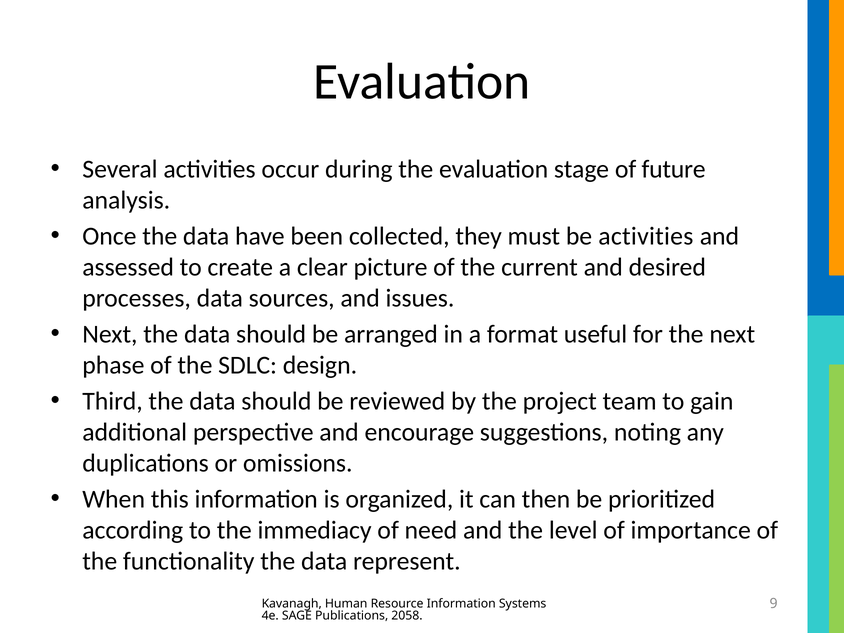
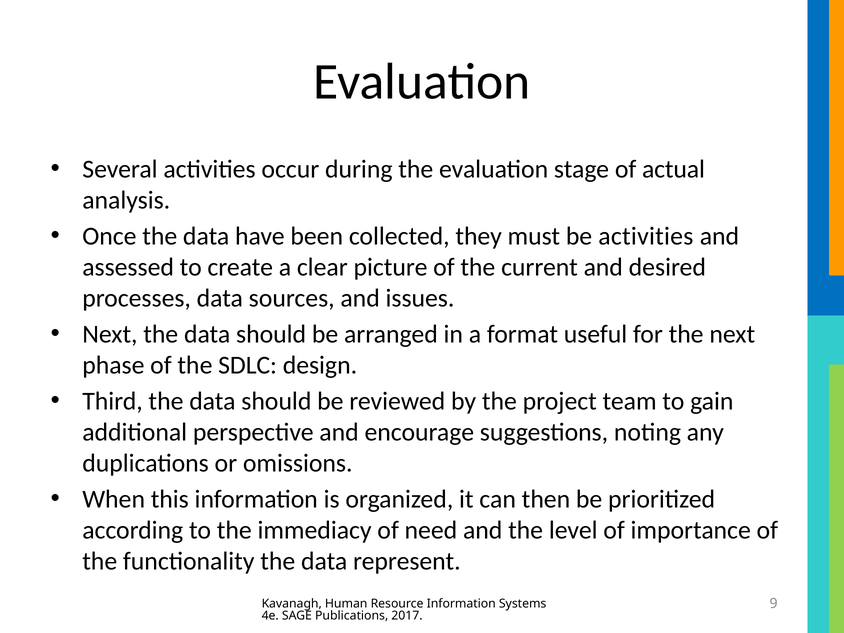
future: future -> actual (674, 169)
2058: 2058 -> 2017 (407, 616)
